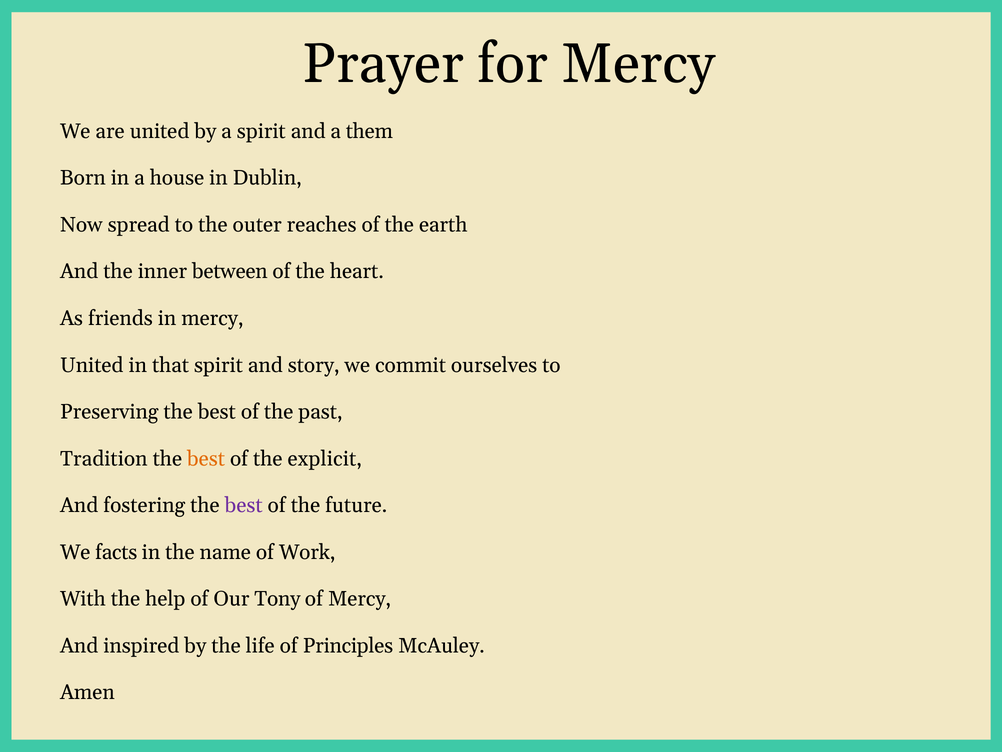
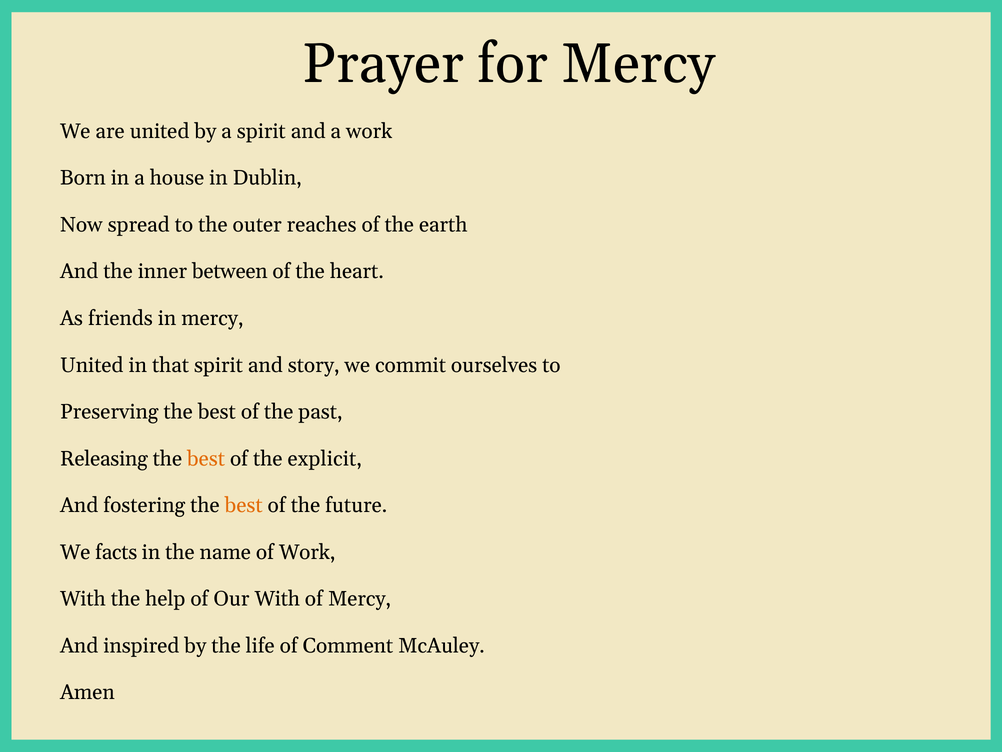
a them: them -> work (369, 131)
Tradition: Tradition -> Releasing (104, 458)
best colour: purple -> orange (244, 505)
Our Tony: Tony -> With (277, 599)
Principles: Principles -> Comment (348, 645)
